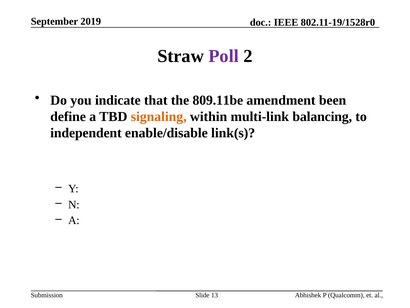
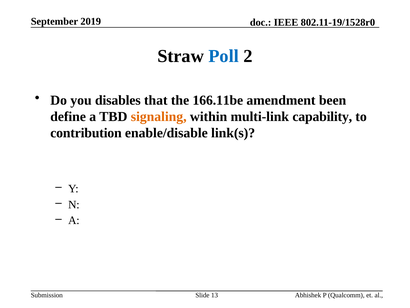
Poll colour: purple -> blue (224, 56)
indicate: indicate -> disables (118, 100)
809.11be: 809.11be -> 166.11be (218, 100)
balancing: balancing -> capability (322, 116)
independent: independent -> contribution (86, 133)
